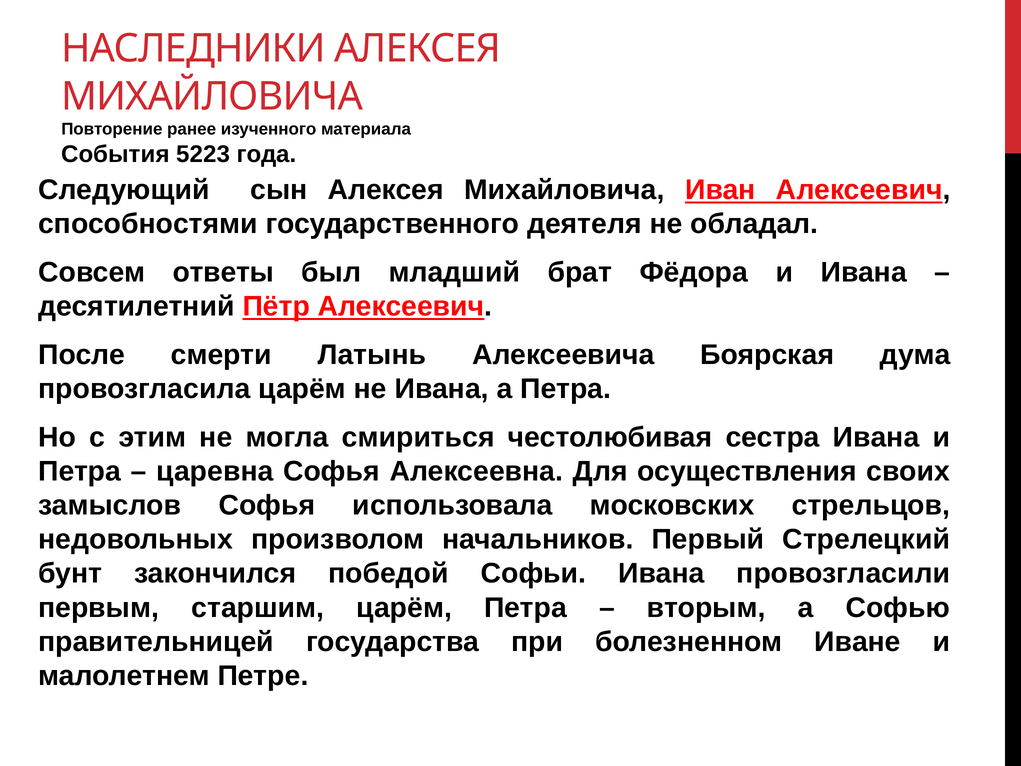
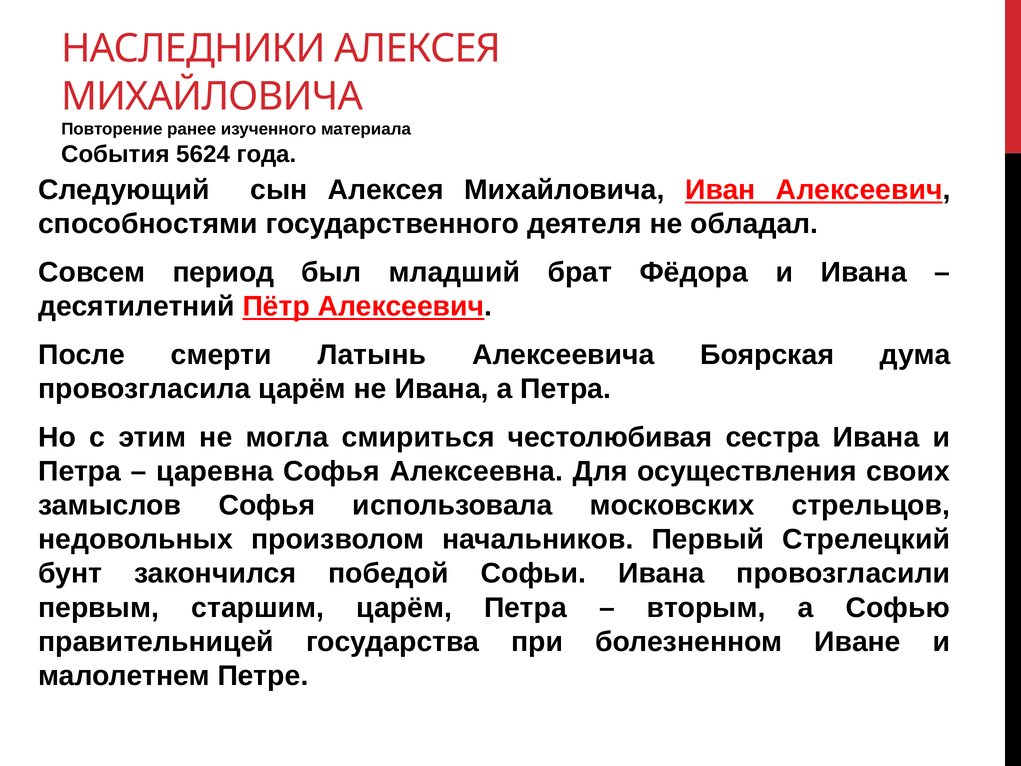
5223: 5223 -> 5624 (203, 154)
ответы: ответы -> период (223, 272)
